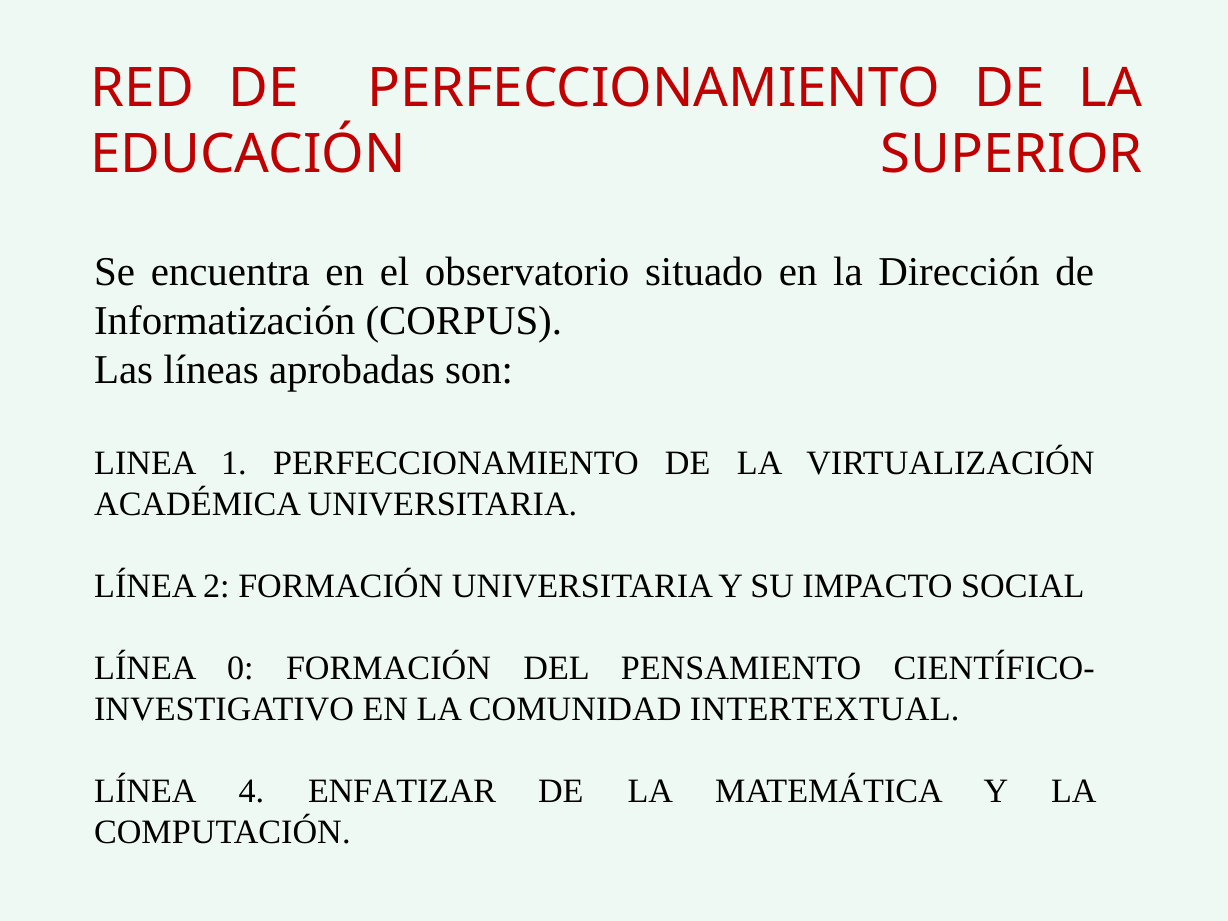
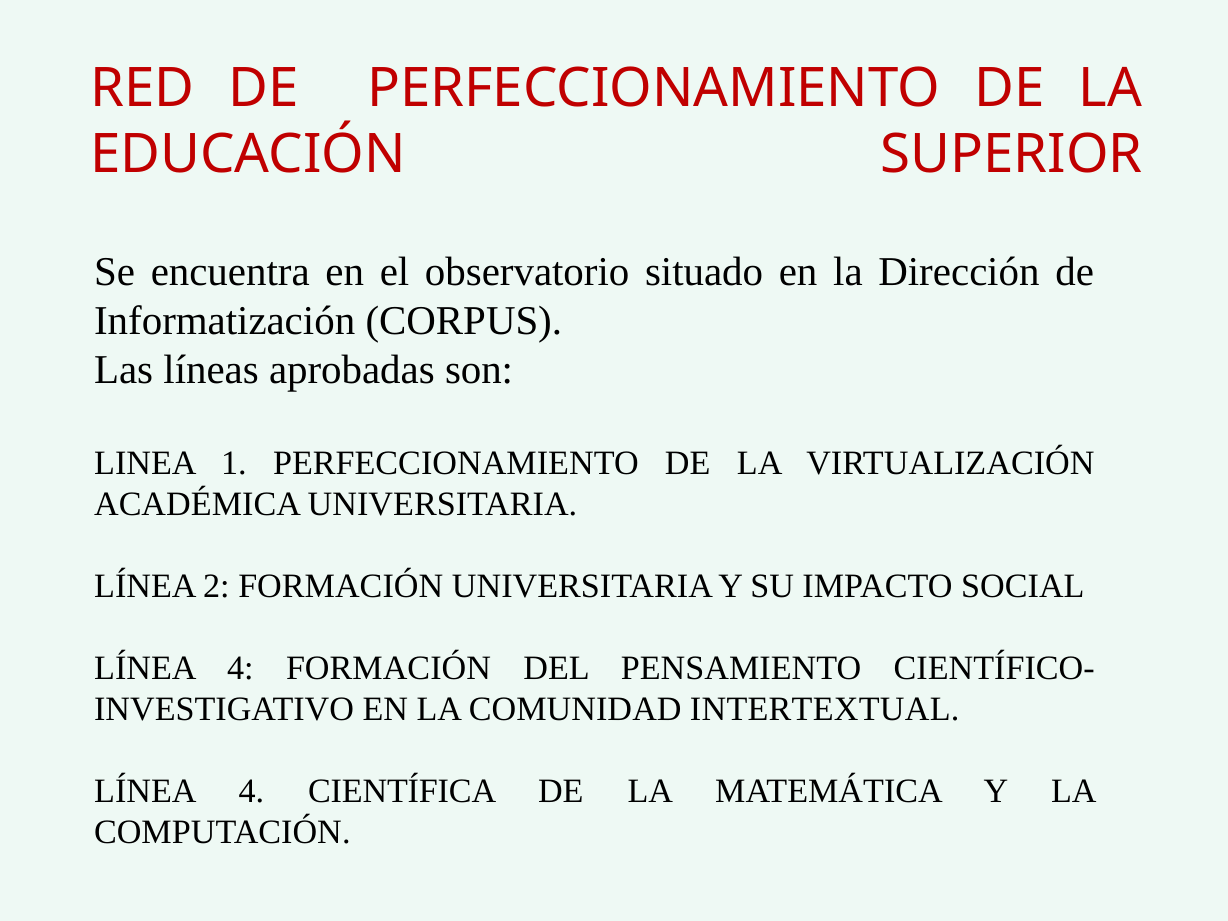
0: 0 -> 4 (240, 668)
ENFATIZAR: ENFATIZAR -> CIENTÍFICA (402, 791)
